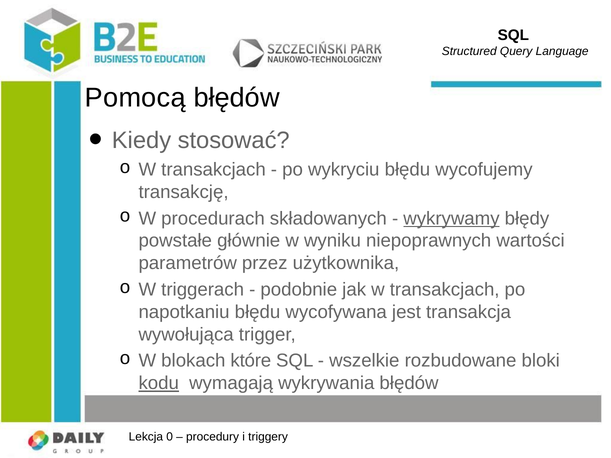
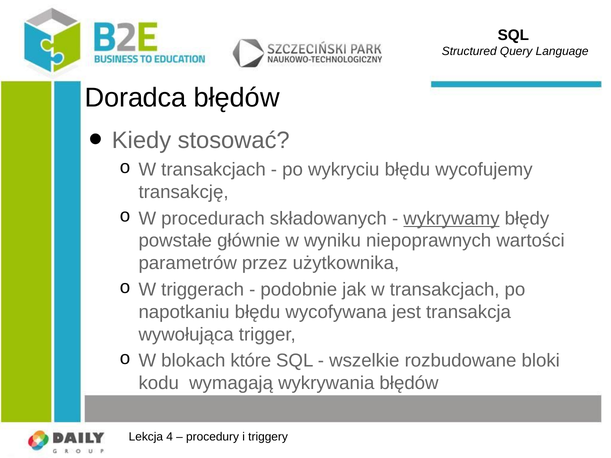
Pomocą: Pomocą -> Doradca (136, 98)
kodu underline: present -> none (159, 383)
0: 0 -> 4 (170, 437)
